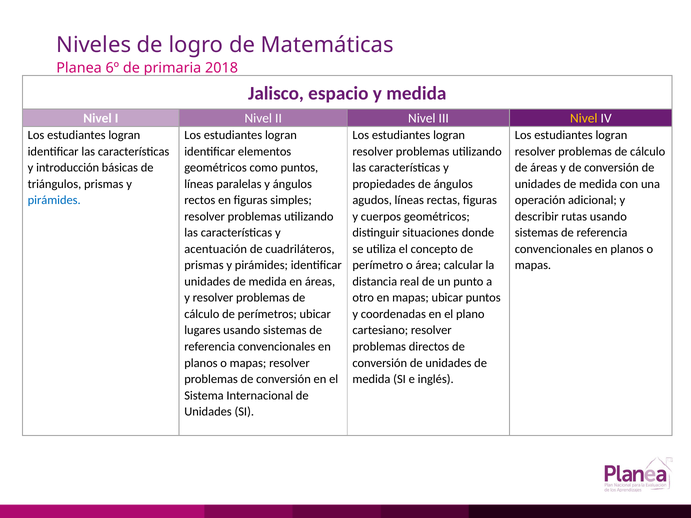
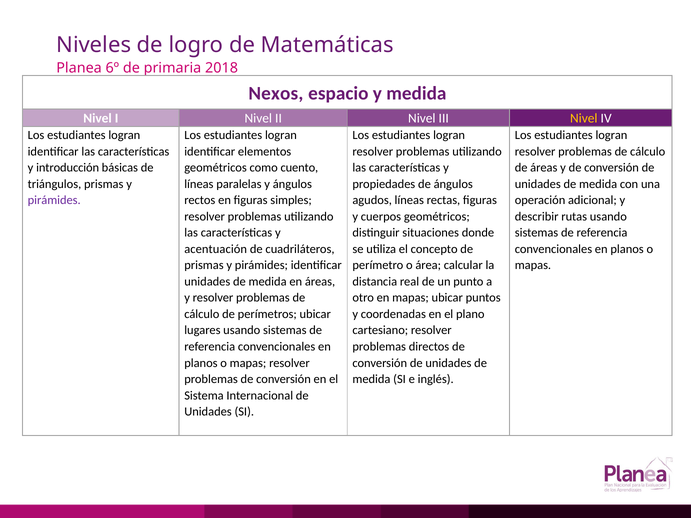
Jalisco: Jalisco -> Nexos (276, 93)
como puntos: puntos -> cuento (299, 168)
pirámides colour: blue -> purple (54, 200)
